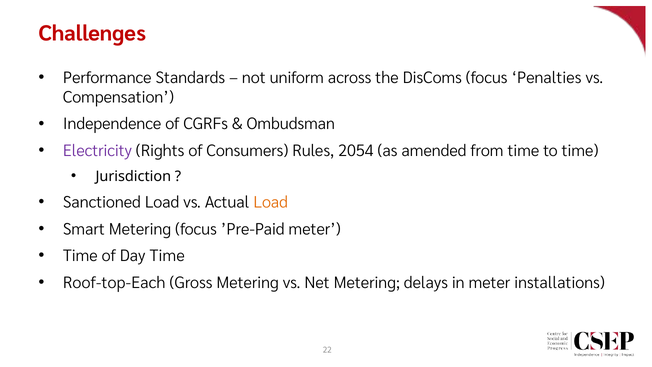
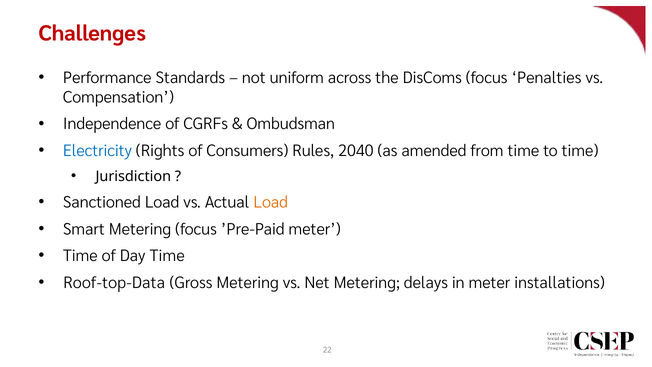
Electricity colour: purple -> blue (97, 151)
2054: 2054 -> 2040 (356, 151)
Roof-top-Each: Roof-top-Each -> Roof-top-Data (114, 283)
